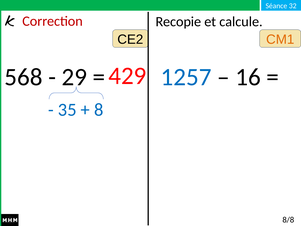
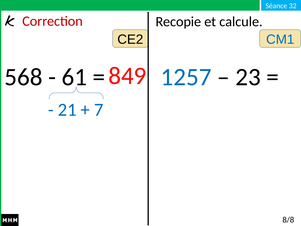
CM1 colour: orange -> blue (280, 39)
16: 16 -> 23 (248, 77)
29: 29 -> 61 (74, 77)
429: 429 -> 849 (127, 76)
35: 35 -> 21 (67, 110)
8: 8 -> 7 (99, 110)
